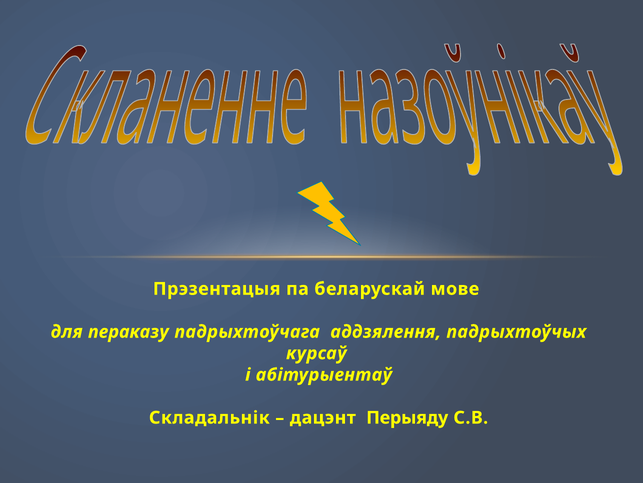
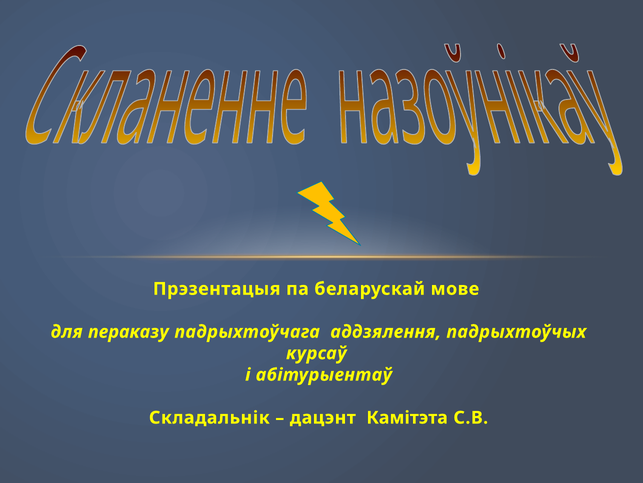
Перыяду: Перыяду -> Камітэта (407, 417)
